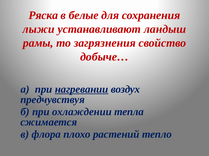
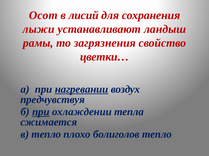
Ряска: Ряска -> Осот (43, 15)
белые: белые -> лисий (84, 15)
добыче…: добыче… -> цветки… (105, 57)
при underline: none -> present (41, 112)
в флора: флора -> тепло (46, 135)
растений: растений -> болиголов (116, 135)
